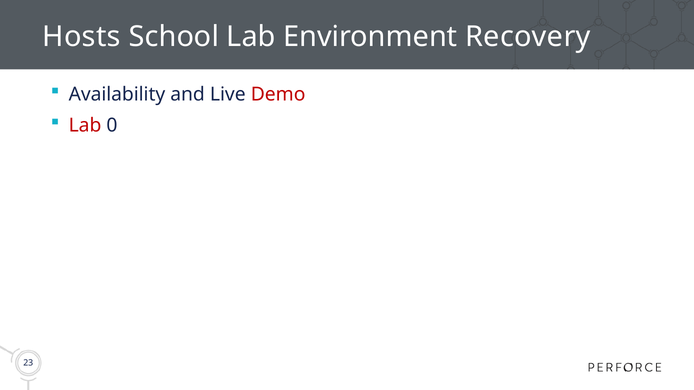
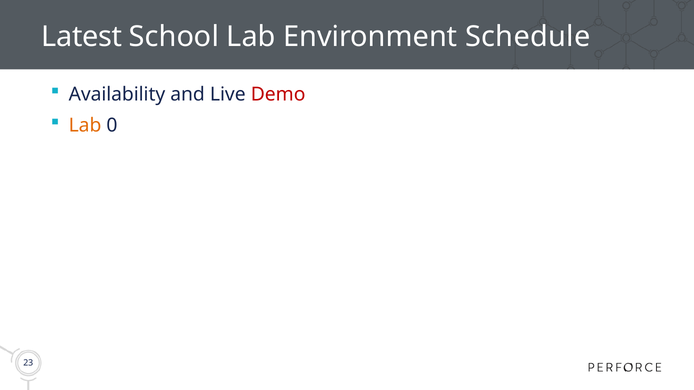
Hosts: Hosts -> Latest (82, 37)
Recovery: Recovery -> Schedule (528, 37)
Lab colour: red -> orange (85, 125)
